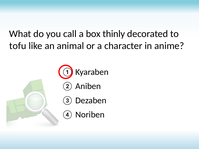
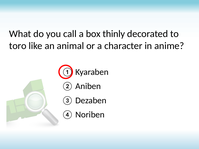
tofu: tofu -> toro (18, 46)
